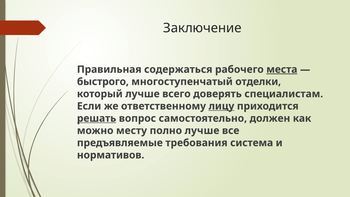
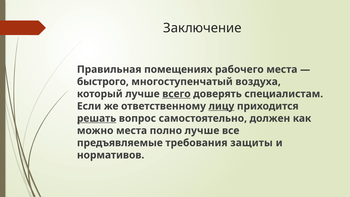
содержаться: содержаться -> помещениях (178, 69)
места underline: present -> none (282, 69)
отделки: отделки -> воздуха (258, 82)
всего underline: none -> present (176, 94)
можно месту: месту -> места (132, 131)
система: система -> защиты (252, 143)
